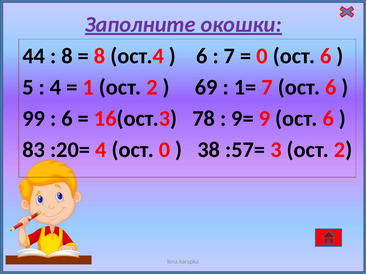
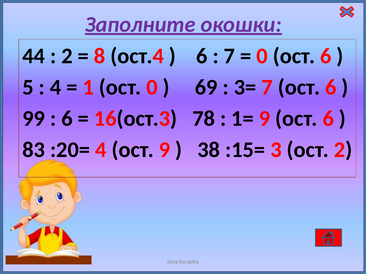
8: 8 -> 2 (67, 56)
1 ост 2: 2 -> 0 (152, 87)
1=: 1= -> 3= (245, 87)
9=: 9= -> 1= (242, 119)
ост 0: 0 -> 9 (165, 150)
:57=: :57= -> :15= (245, 150)
